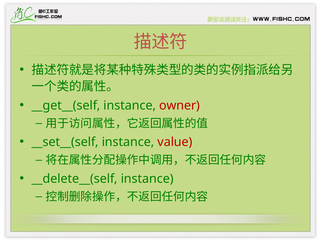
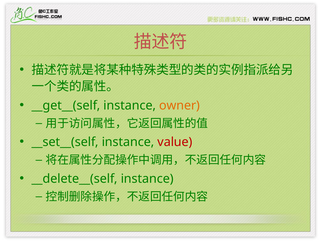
owner colour: red -> orange (180, 105)
